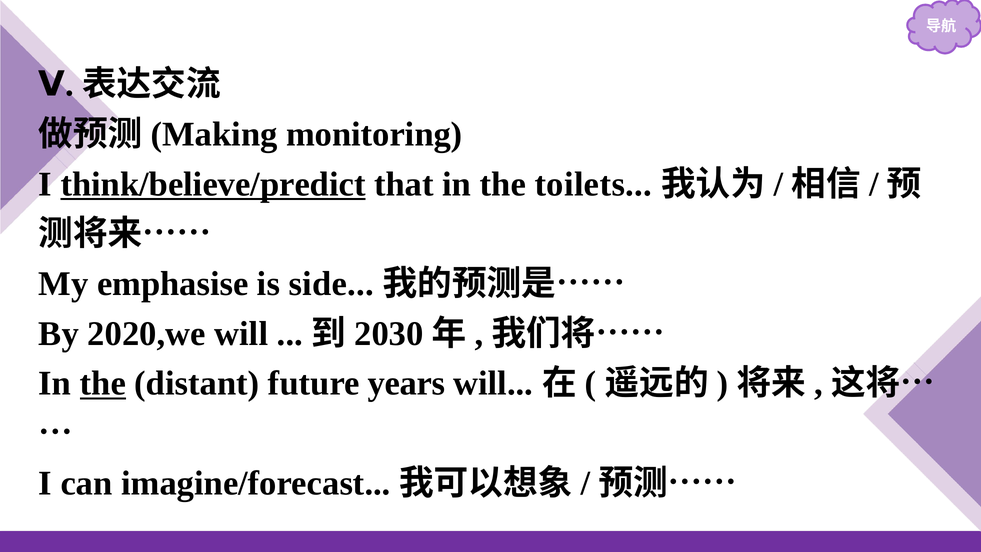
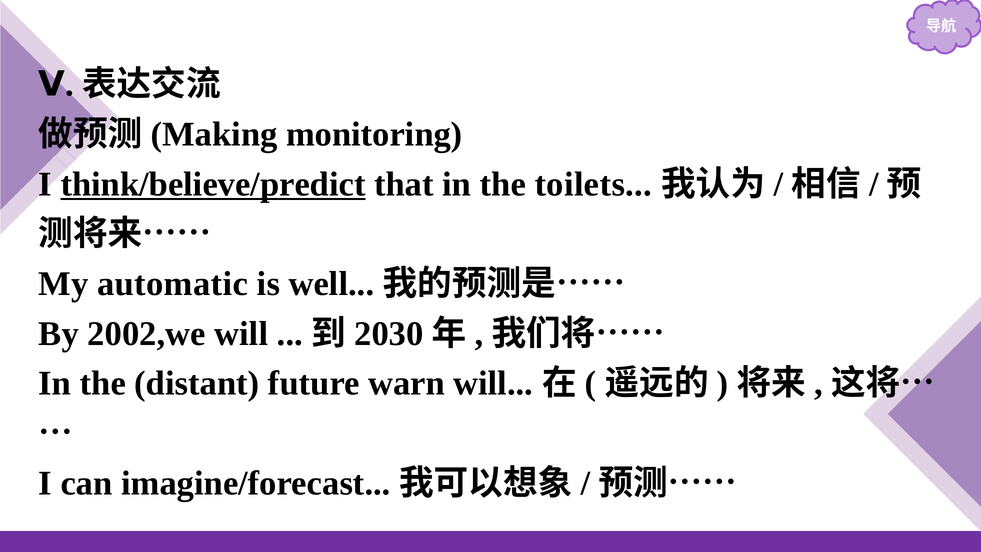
emphasise: emphasise -> automatic (172, 284)
side: side -> well (331, 284)
2020,we: 2020,we -> 2002,we (147, 333)
the underline: present -> none (103, 383)
years: years -> warn (407, 383)
